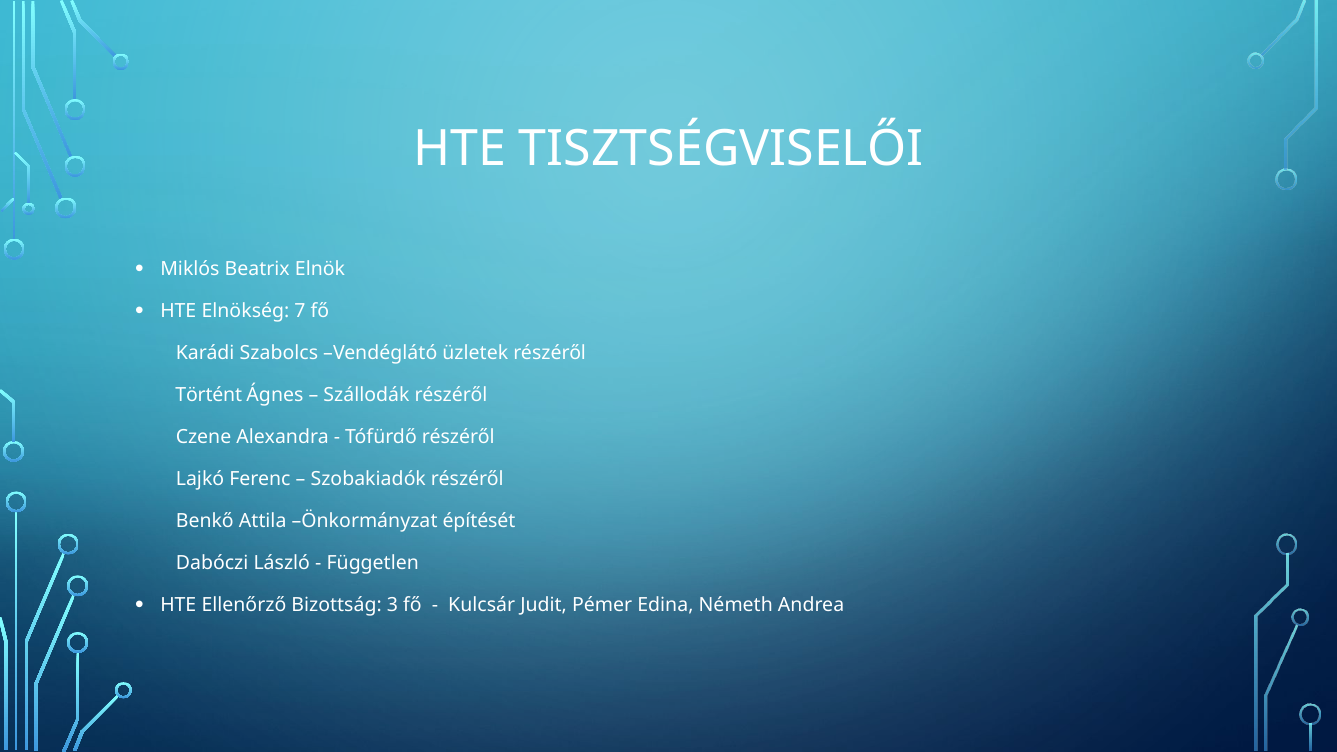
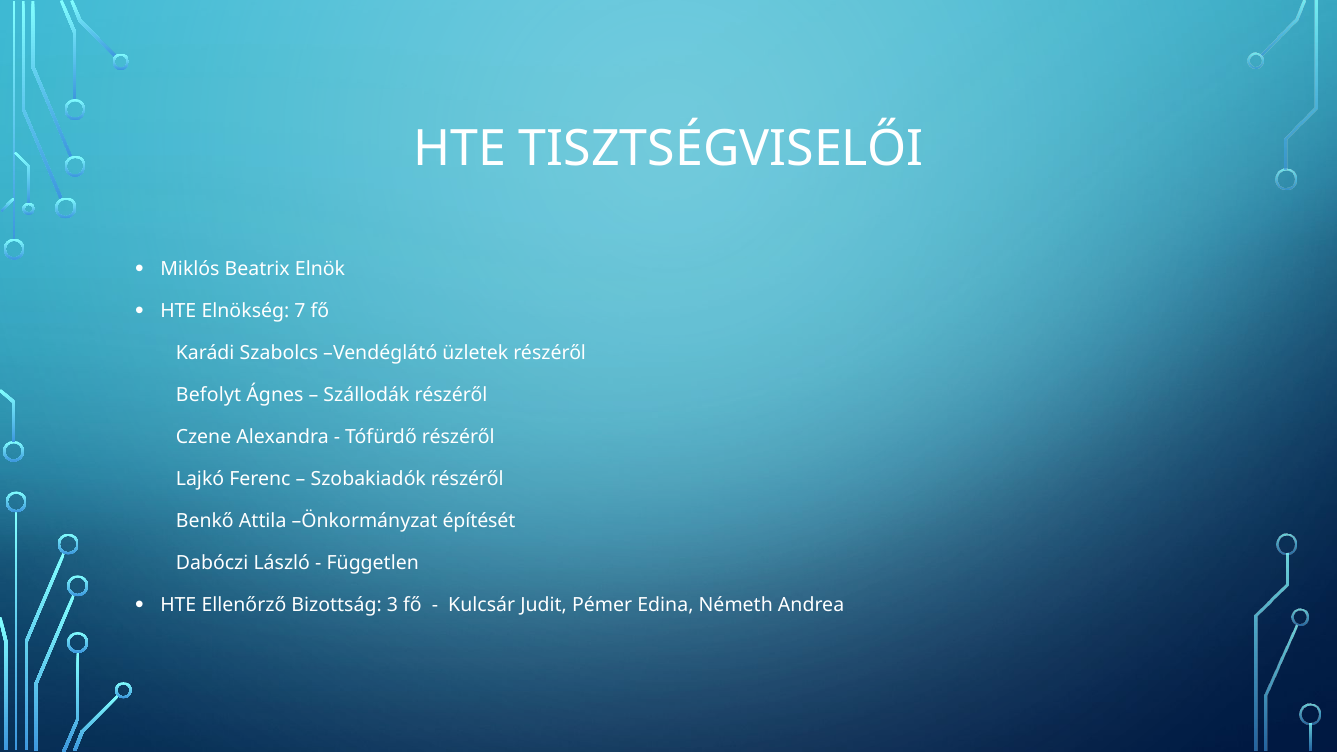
Történt: Történt -> Befolyt (209, 395)
